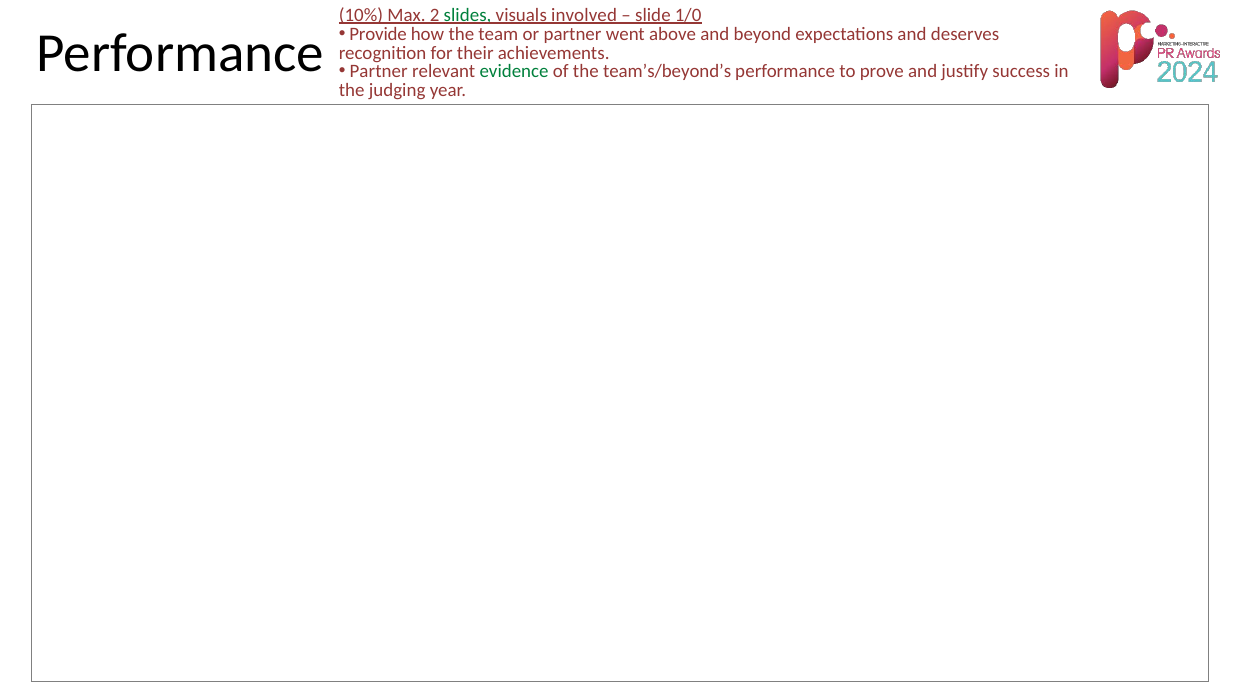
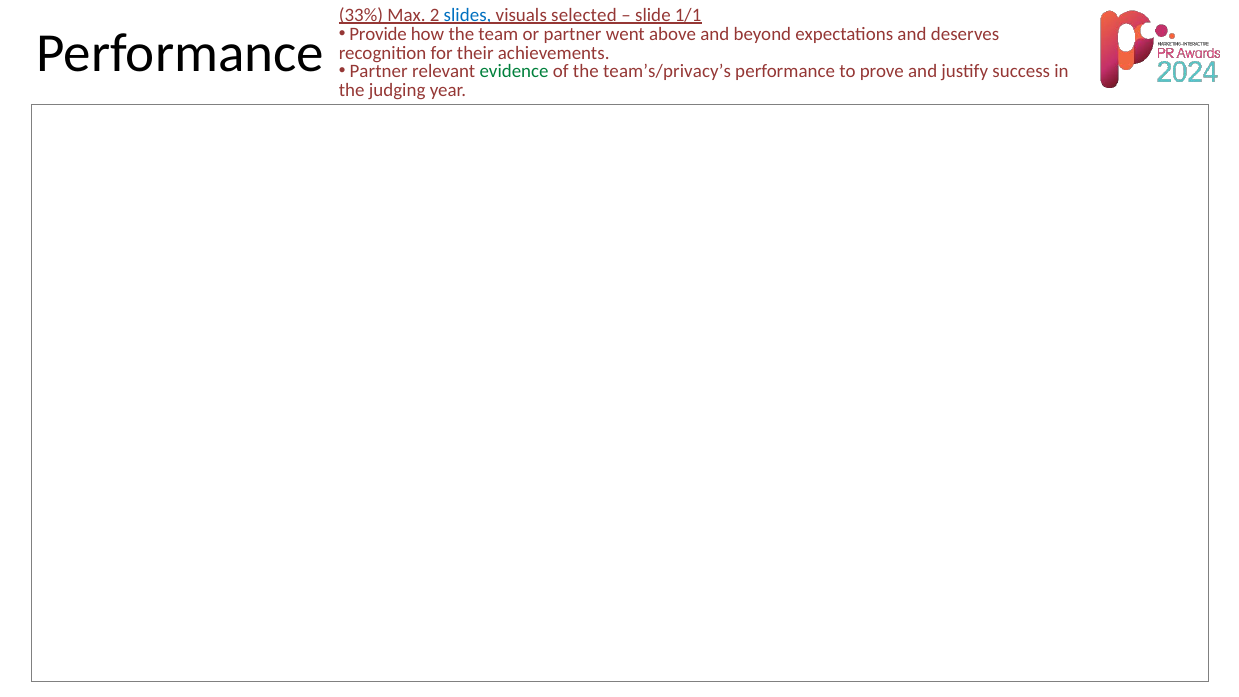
10%: 10% -> 33% (361, 15)
slides colour: green -> blue (468, 15)
involved: involved -> selected (584, 15)
1/0: 1/0 -> 1/1 (688, 15)
team’s/beyond’s: team’s/beyond’s -> team’s/privacy’s (667, 72)
